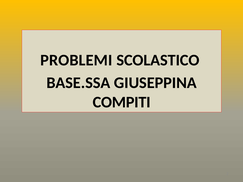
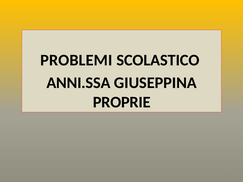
BASE.SSA: BASE.SSA -> ANNI.SSA (78, 83)
COMPITI: COMPITI -> PROPRIE (122, 102)
